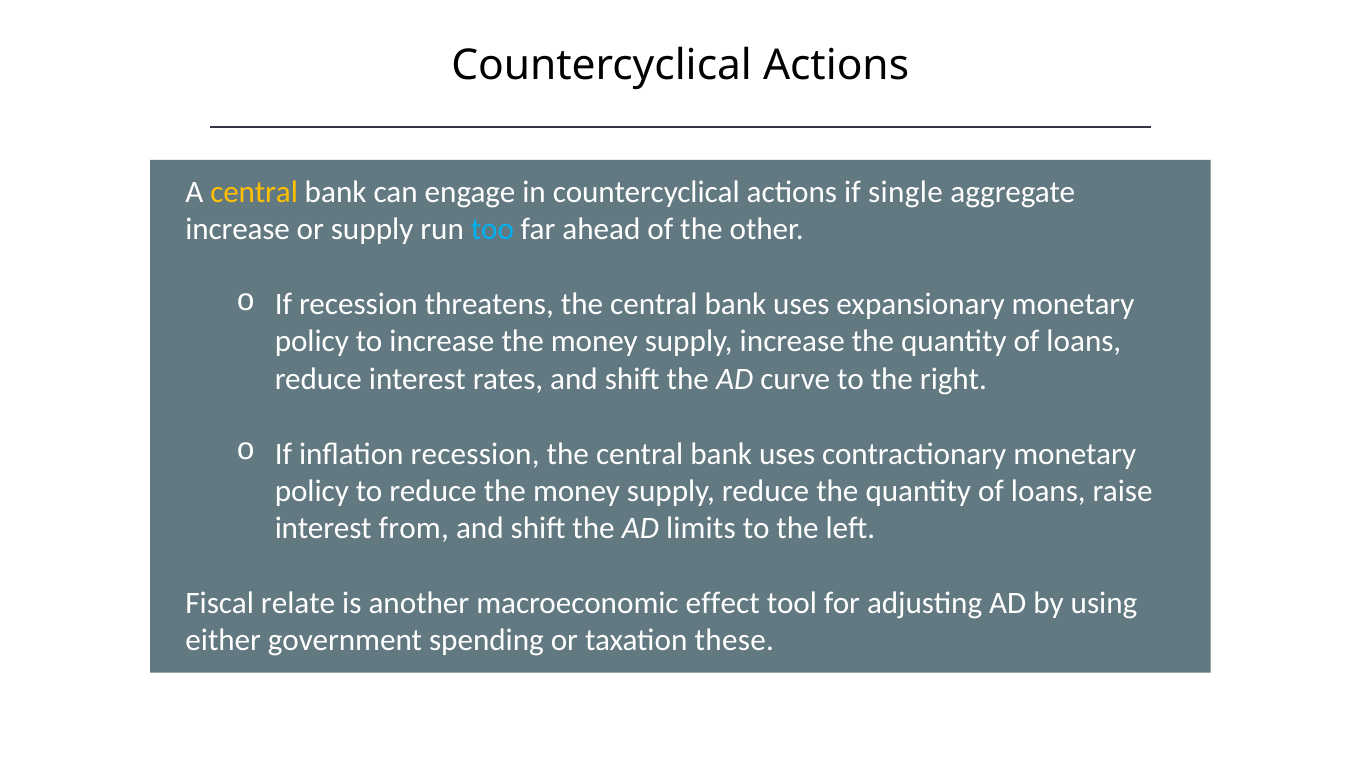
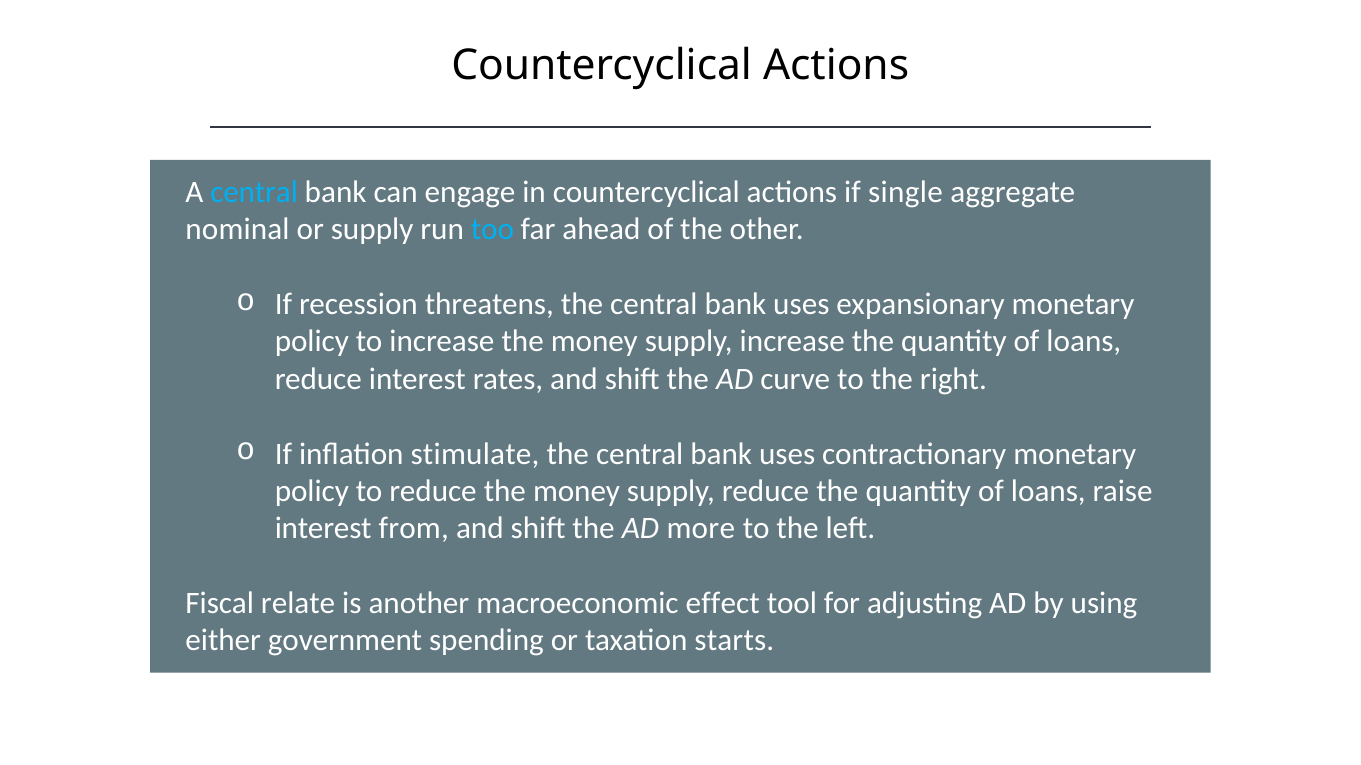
central colour: yellow -> light blue (254, 192)
increase: increase -> nominal (237, 230)
inflation recession: recession -> stimulate (475, 454)
limits: limits -> more (701, 529)
these: these -> starts (734, 641)
